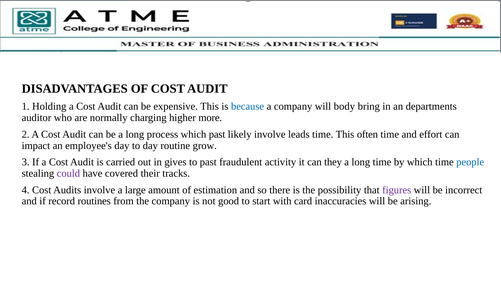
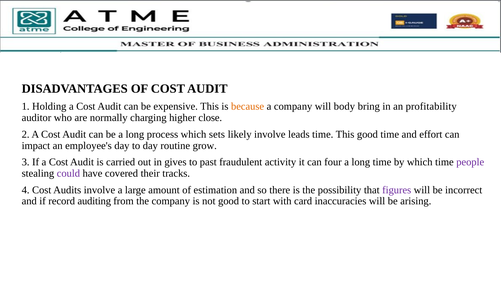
because colour: blue -> orange (248, 106)
departments: departments -> profitability (431, 106)
more: more -> close (210, 118)
which past: past -> sets (217, 134)
This often: often -> good (367, 134)
they: they -> four (333, 162)
people colour: blue -> purple (470, 162)
routines: routines -> auditing (94, 201)
